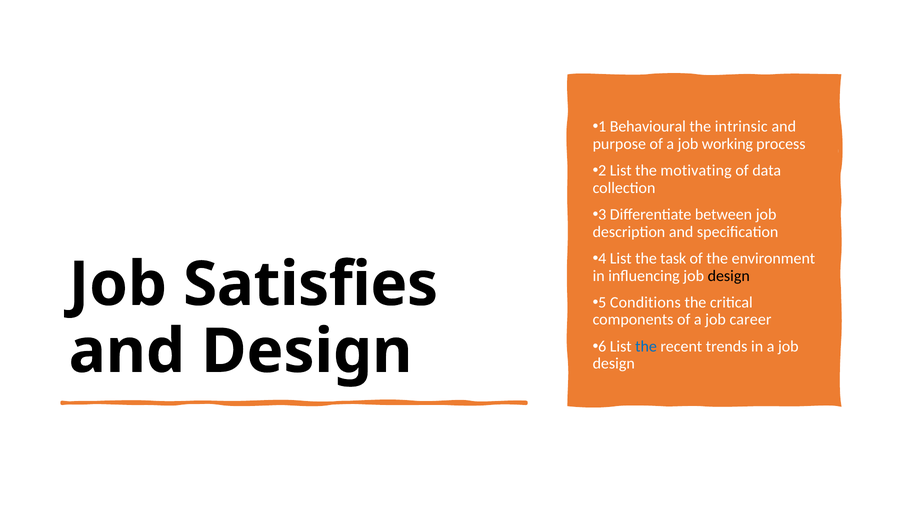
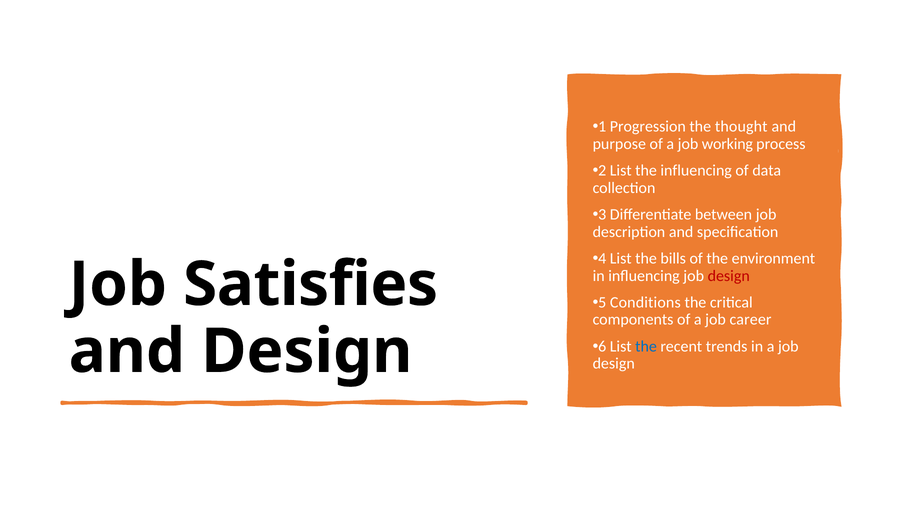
Behavioural: Behavioural -> Progression (648, 127)
intrinsic: intrinsic -> thought (741, 127)
the motivating: motivating -> influencing (696, 171)
task: task -> bills (673, 258)
design colour: black -> red (729, 276)
